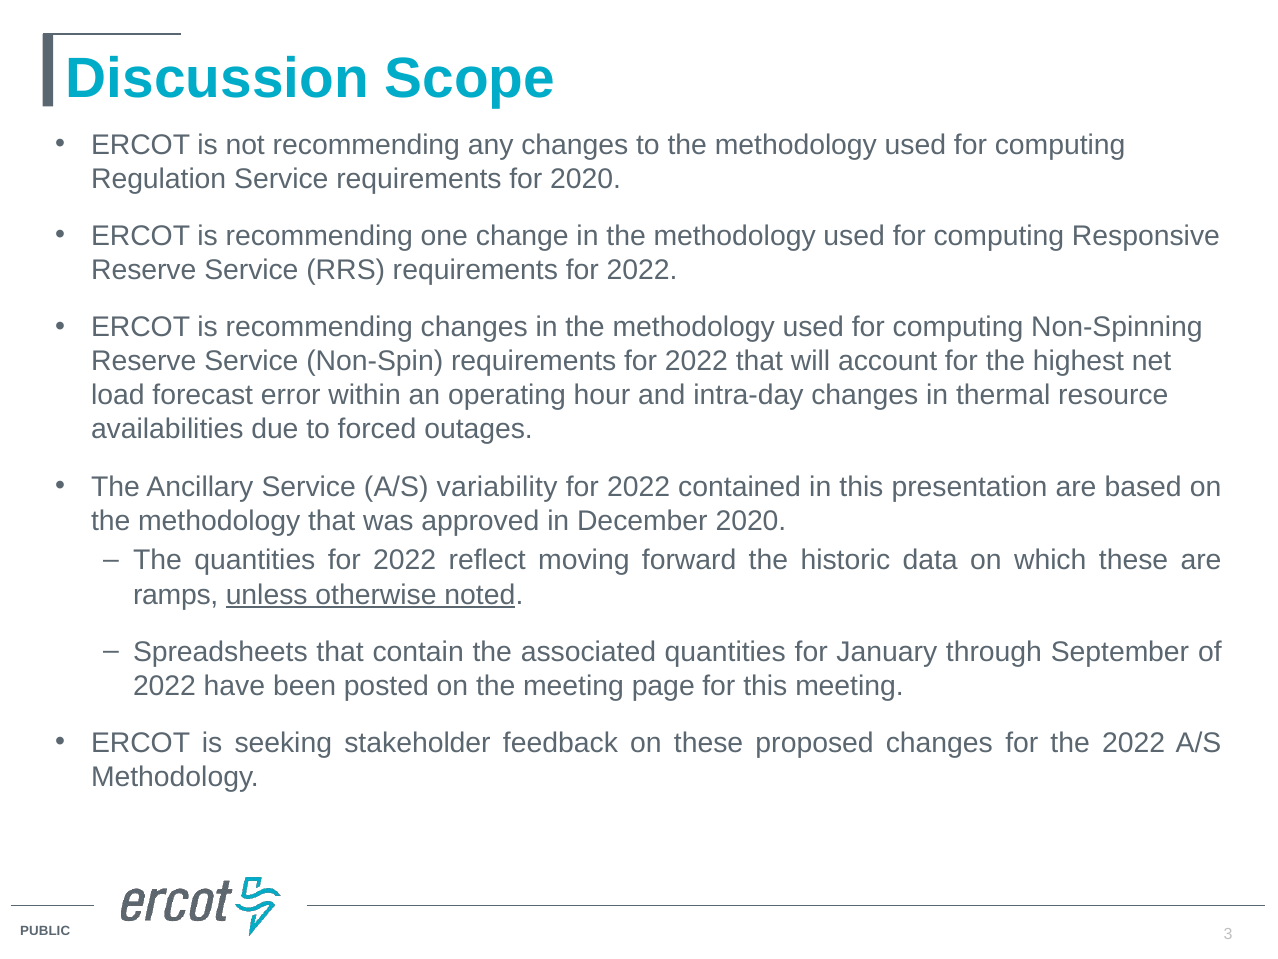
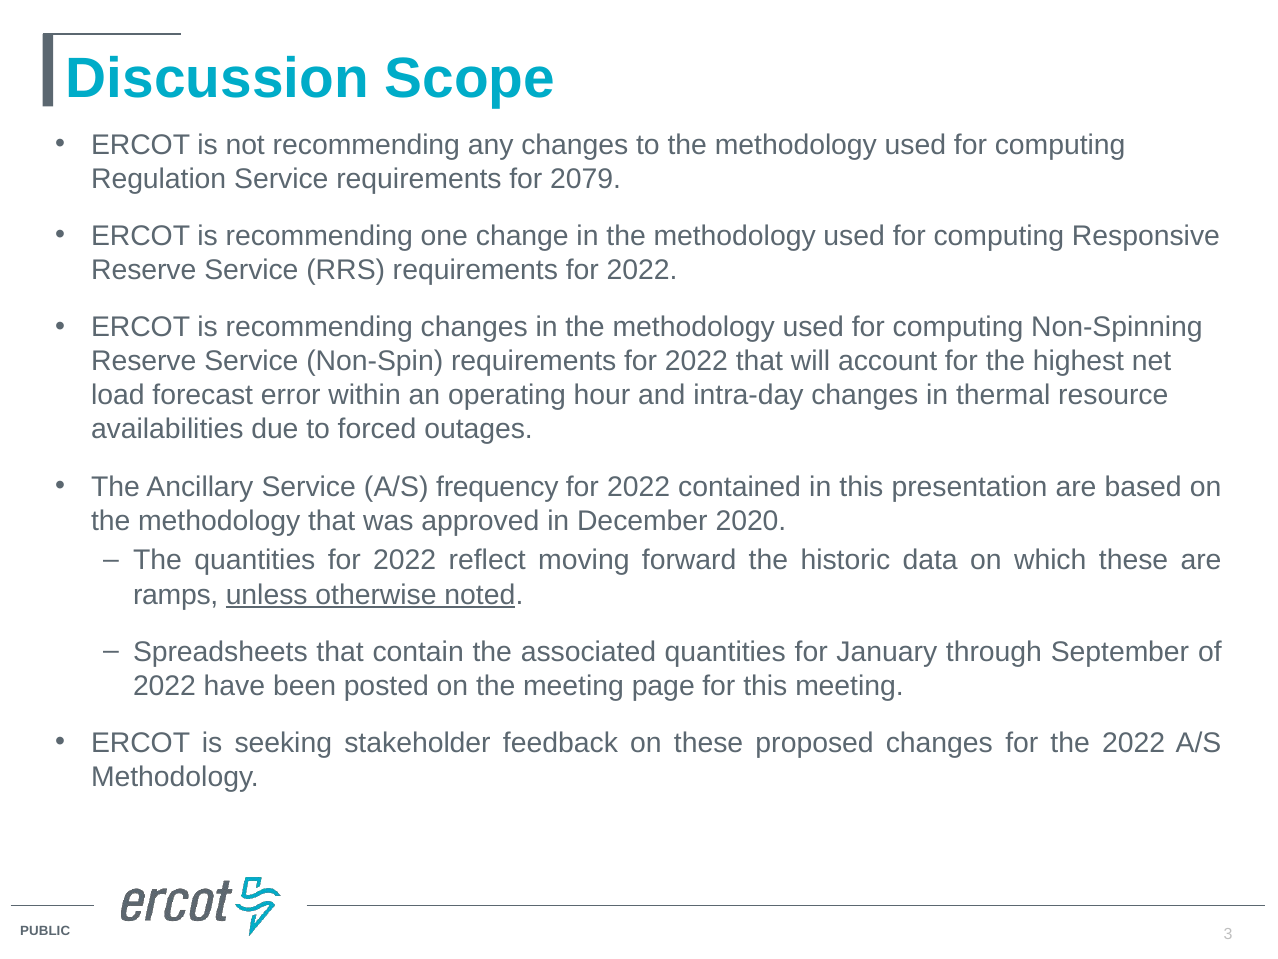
for 2020: 2020 -> 2079 (586, 179)
variability: variability -> frequency (497, 486)
